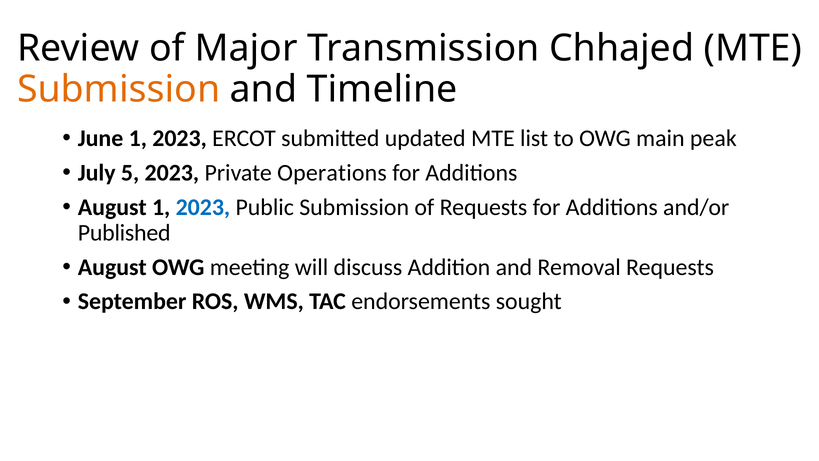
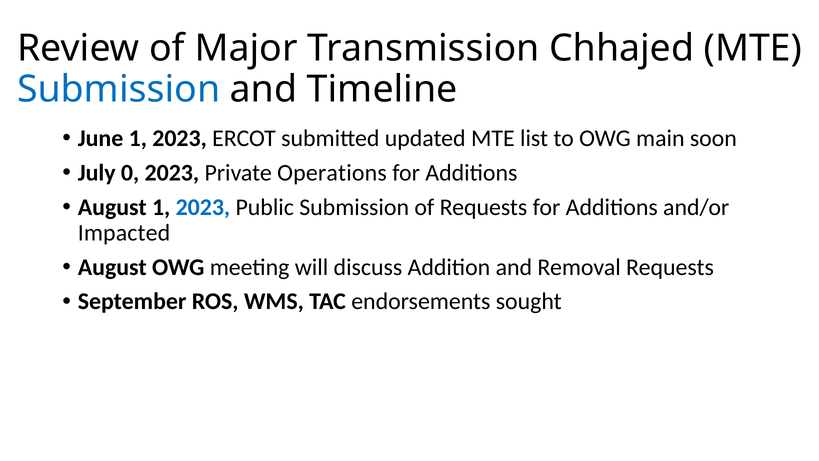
Submission colour: orange -> blue (119, 89)
peak: peak -> soon (713, 138)
5: 5 -> 0 (130, 173)
Published: Published -> Impacted (124, 233)
